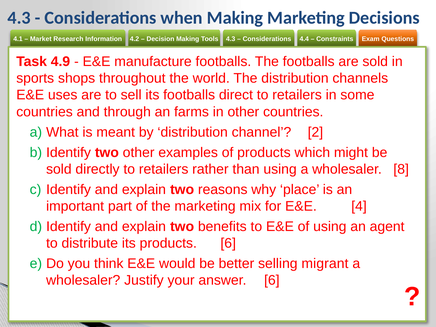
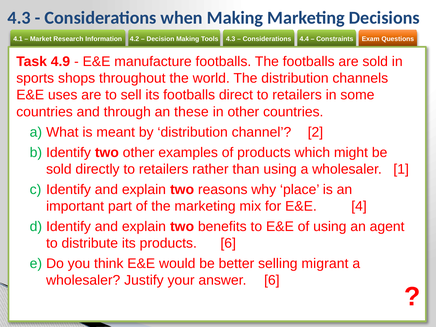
farms: farms -> these (191, 112)
8: 8 -> 1 (401, 169)
